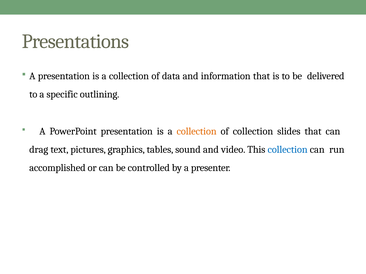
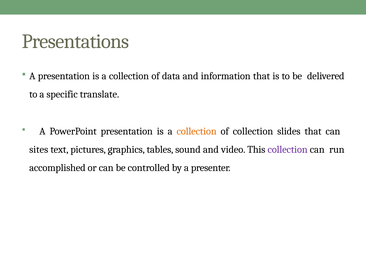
outlining: outlining -> translate (100, 95)
drag: drag -> sites (39, 150)
collection colour: blue -> purple (288, 150)
